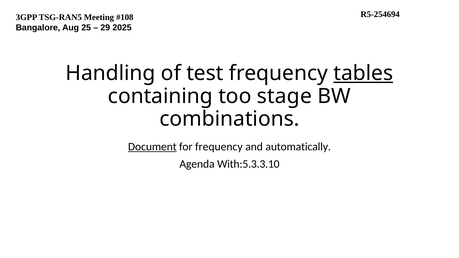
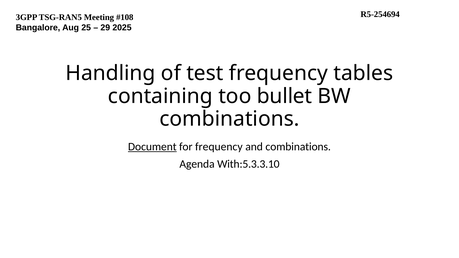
tables underline: present -> none (363, 73)
stage: stage -> bullet (285, 96)
and automatically: automatically -> combinations (298, 147)
